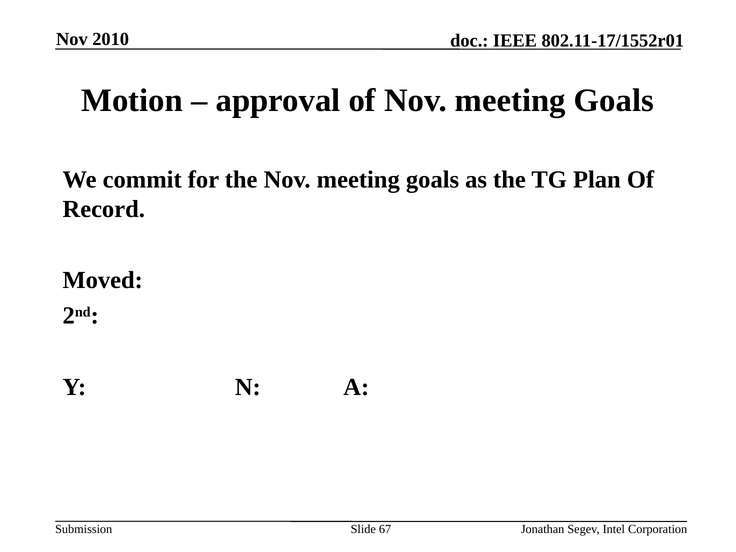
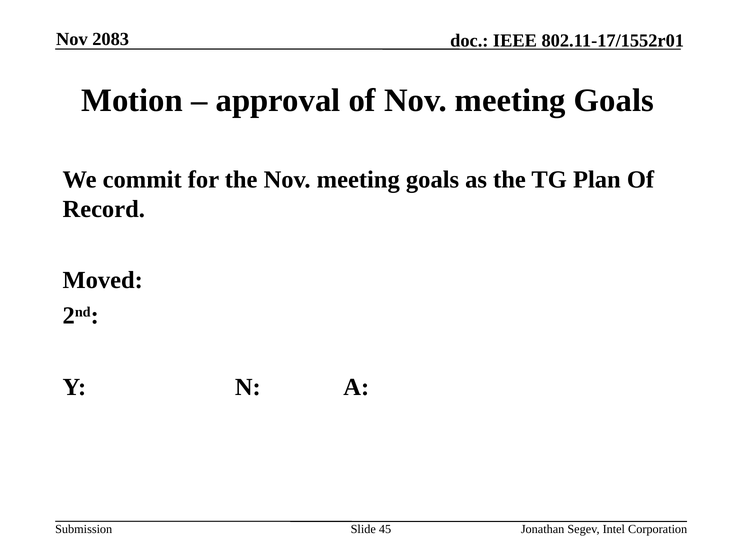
2010: 2010 -> 2083 (111, 39)
67: 67 -> 45 (385, 529)
